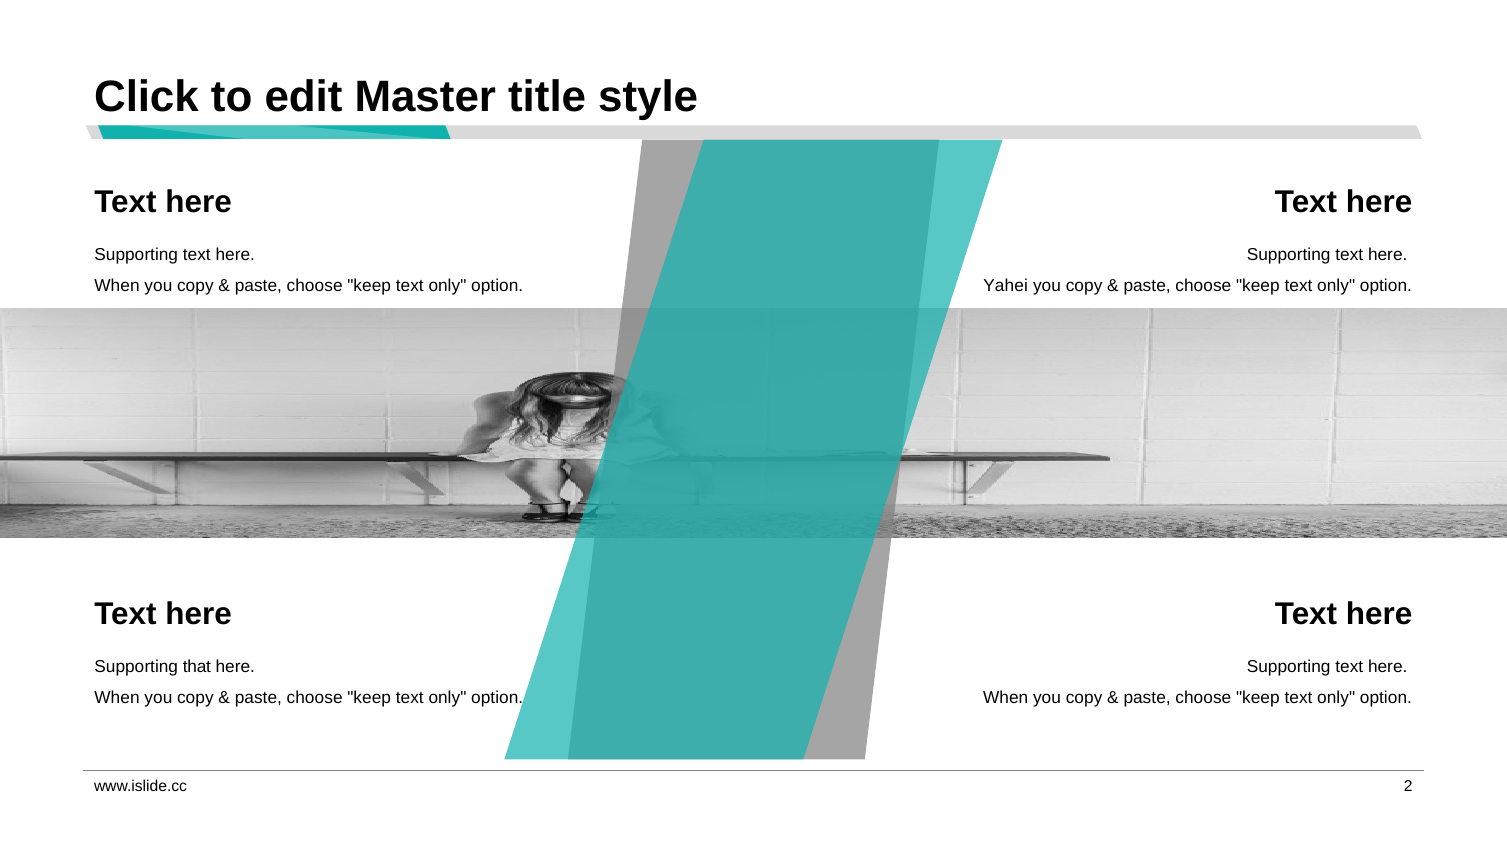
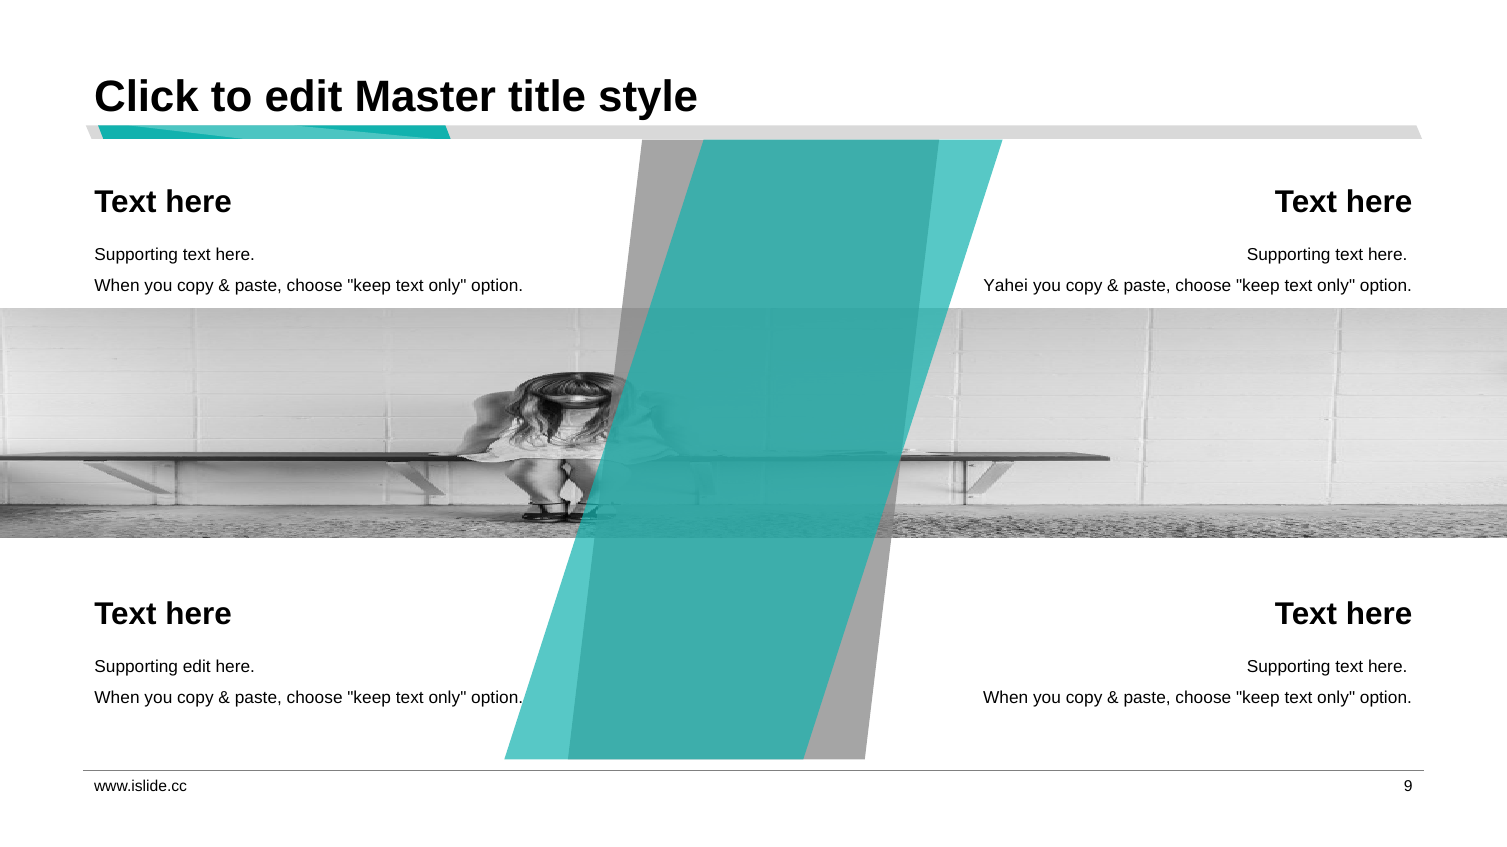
Supporting that: that -> edit (197, 667)
2: 2 -> 9 (1408, 787)
